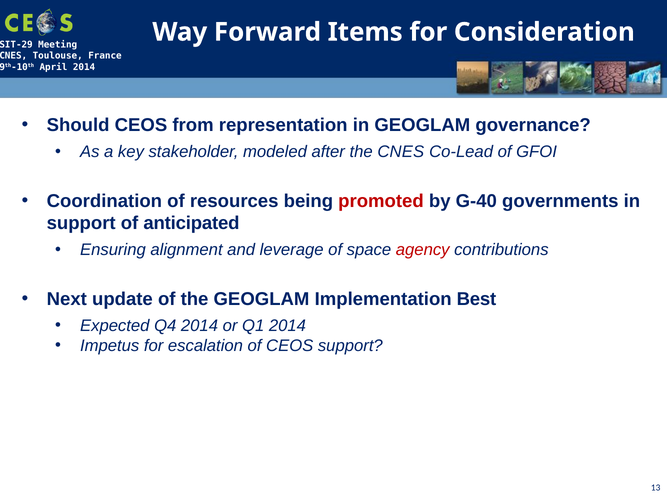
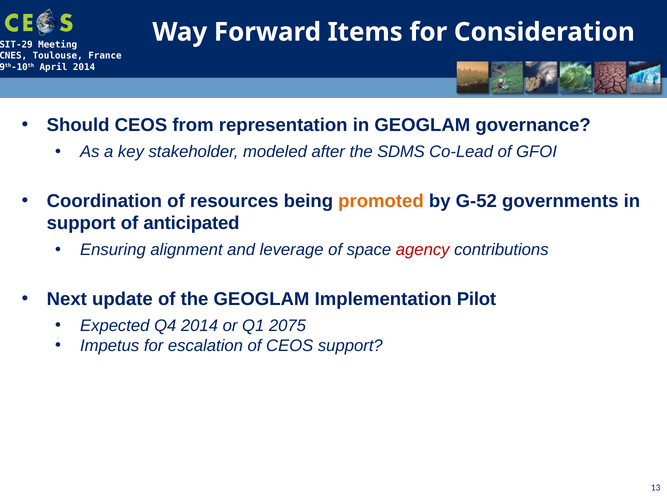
the CNES: CNES -> SDMS (401, 152)
promoted colour: red -> orange (381, 201)
G-40: G-40 -> G-52 (476, 201)
Best: Best -> Pilot (476, 299)
Q1 2014: 2014 -> 2075 (287, 325)
